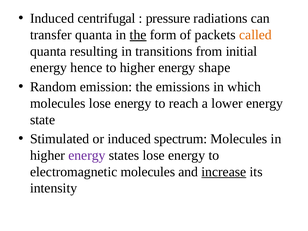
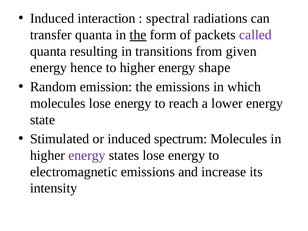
centrifugal: centrifugal -> interaction (106, 18)
pressure: pressure -> spectral (168, 18)
called colour: orange -> purple (255, 35)
initial: initial -> given (241, 51)
electromagnetic molecules: molecules -> emissions (148, 172)
increase underline: present -> none (224, 172)
